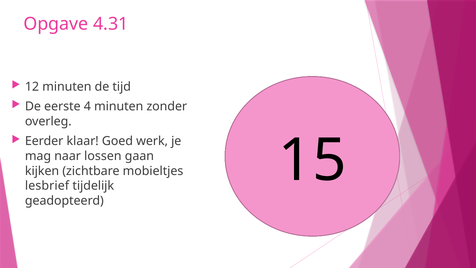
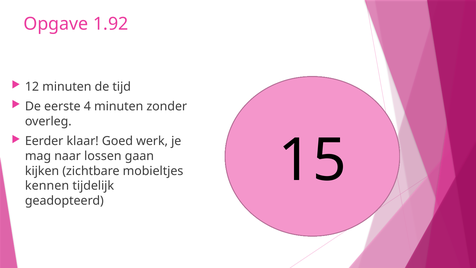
4.31: 4.31 -> 1.92 (111, 24)
lesbrief: lesbrief -> kennen (47, 186)
